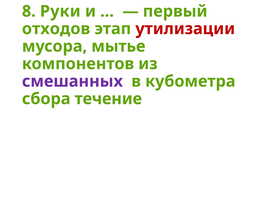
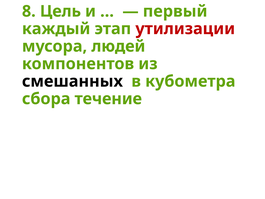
Руки: Руки -> Цель (60, 11)
отходов: отходов -> каждый (56, 29)
мытье: мытье -> людей (118, 46)
смешанных colour: purple -> black (72, 81)
